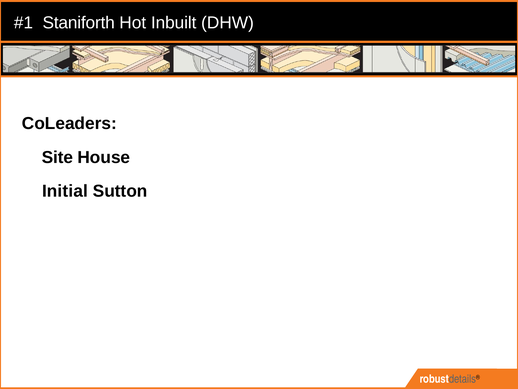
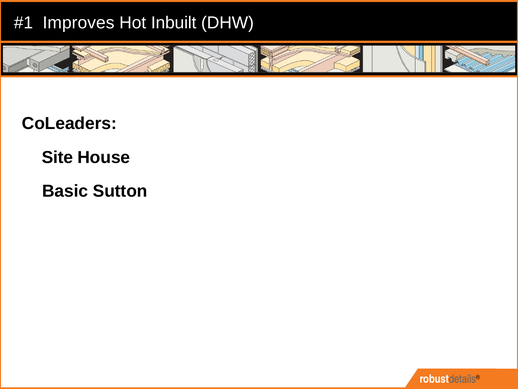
Staniforth: Staniforth -> Improves (79, 23)
Initial: Initial -> Basic (65, 191)
